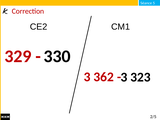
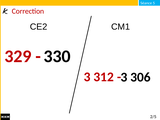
362: 362 -> 312 (104, 77)
323: 323 -> 306 (140, 77)
